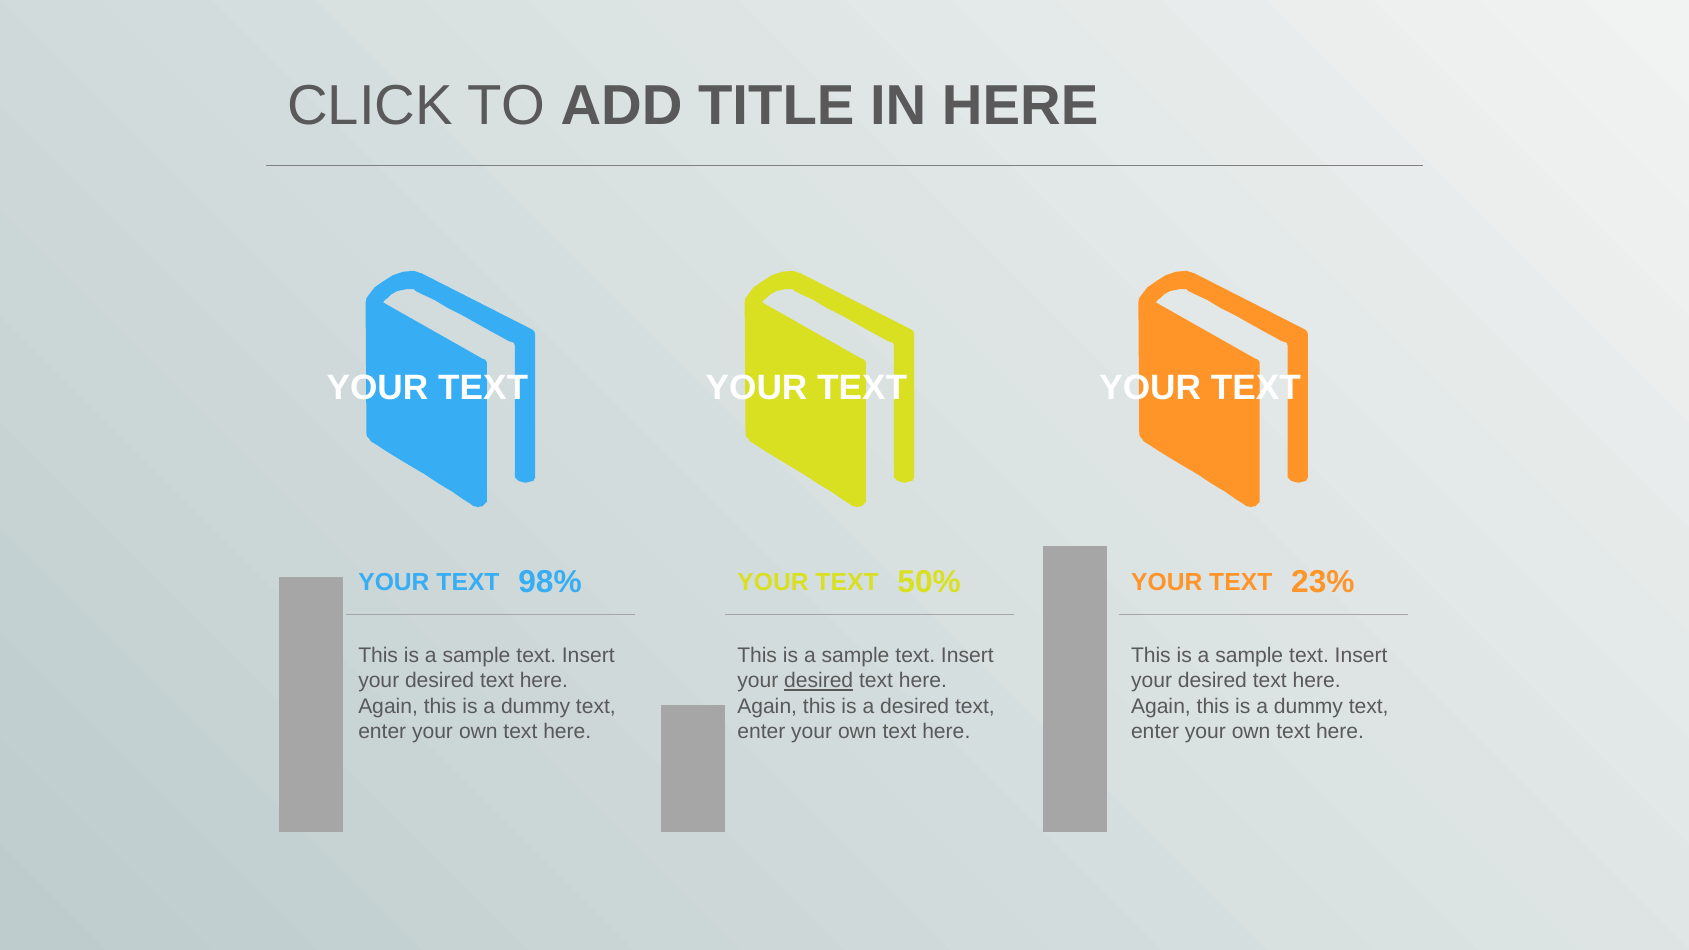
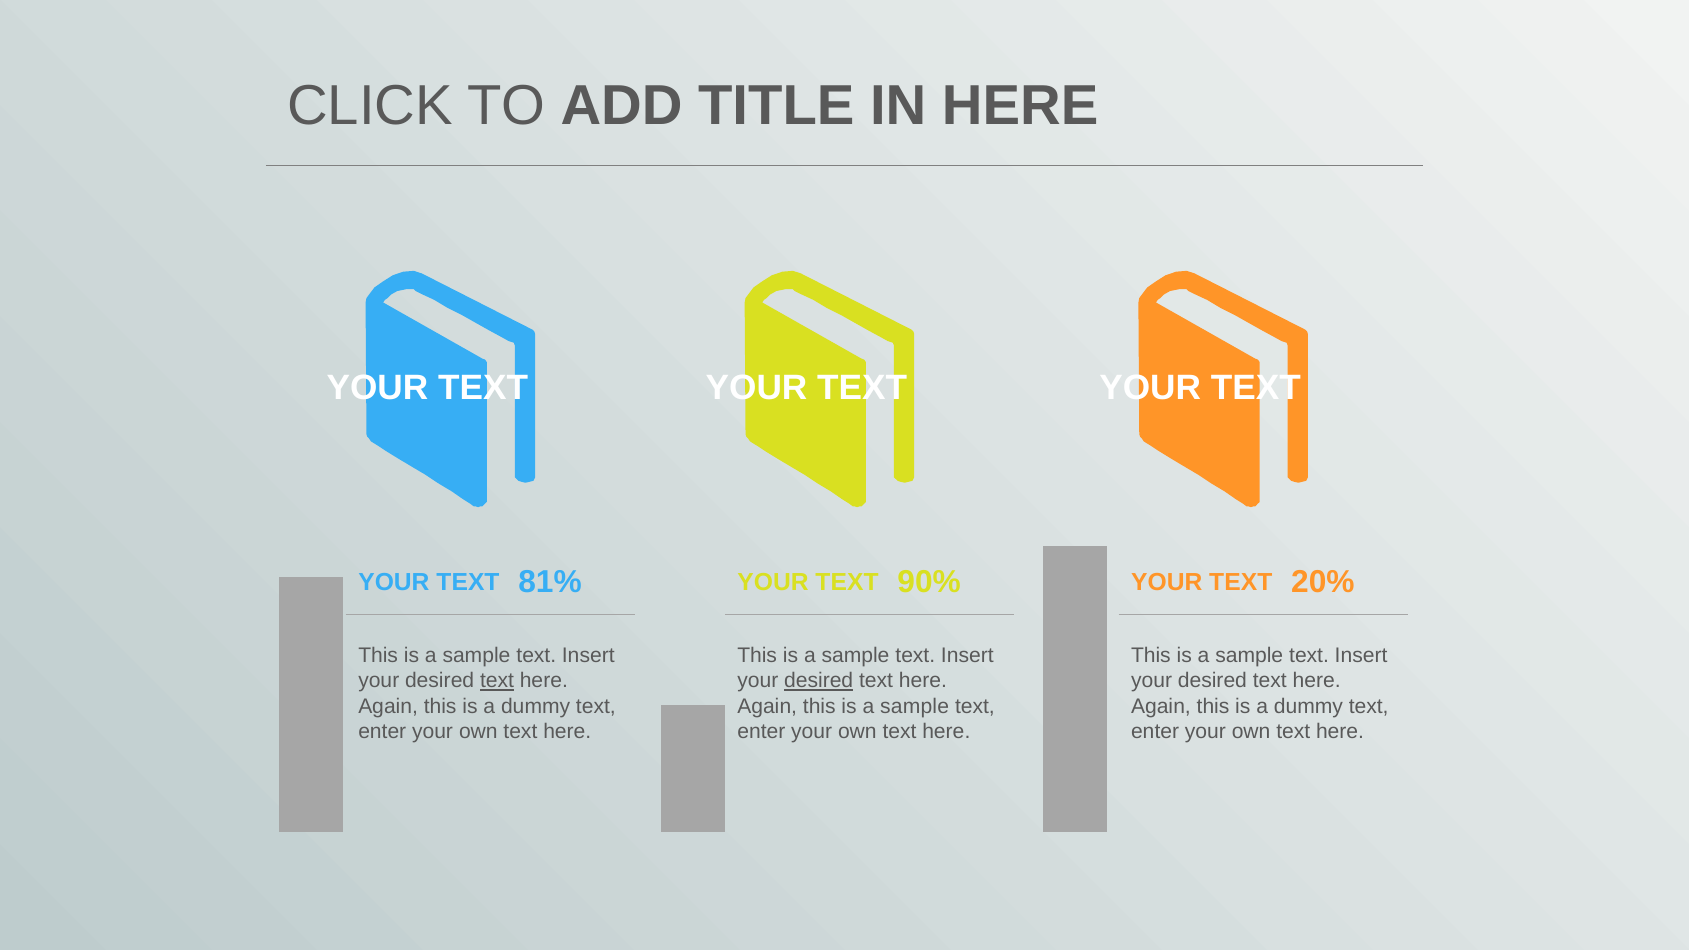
98%: 98% -> 81% (550, 582)
50%: 50% -> 90% (929, 582)
23%: 23% -> 20% (1323, 582)
text underline: none -> present (497, 681)
desired: desired -> sample (915, 706)
